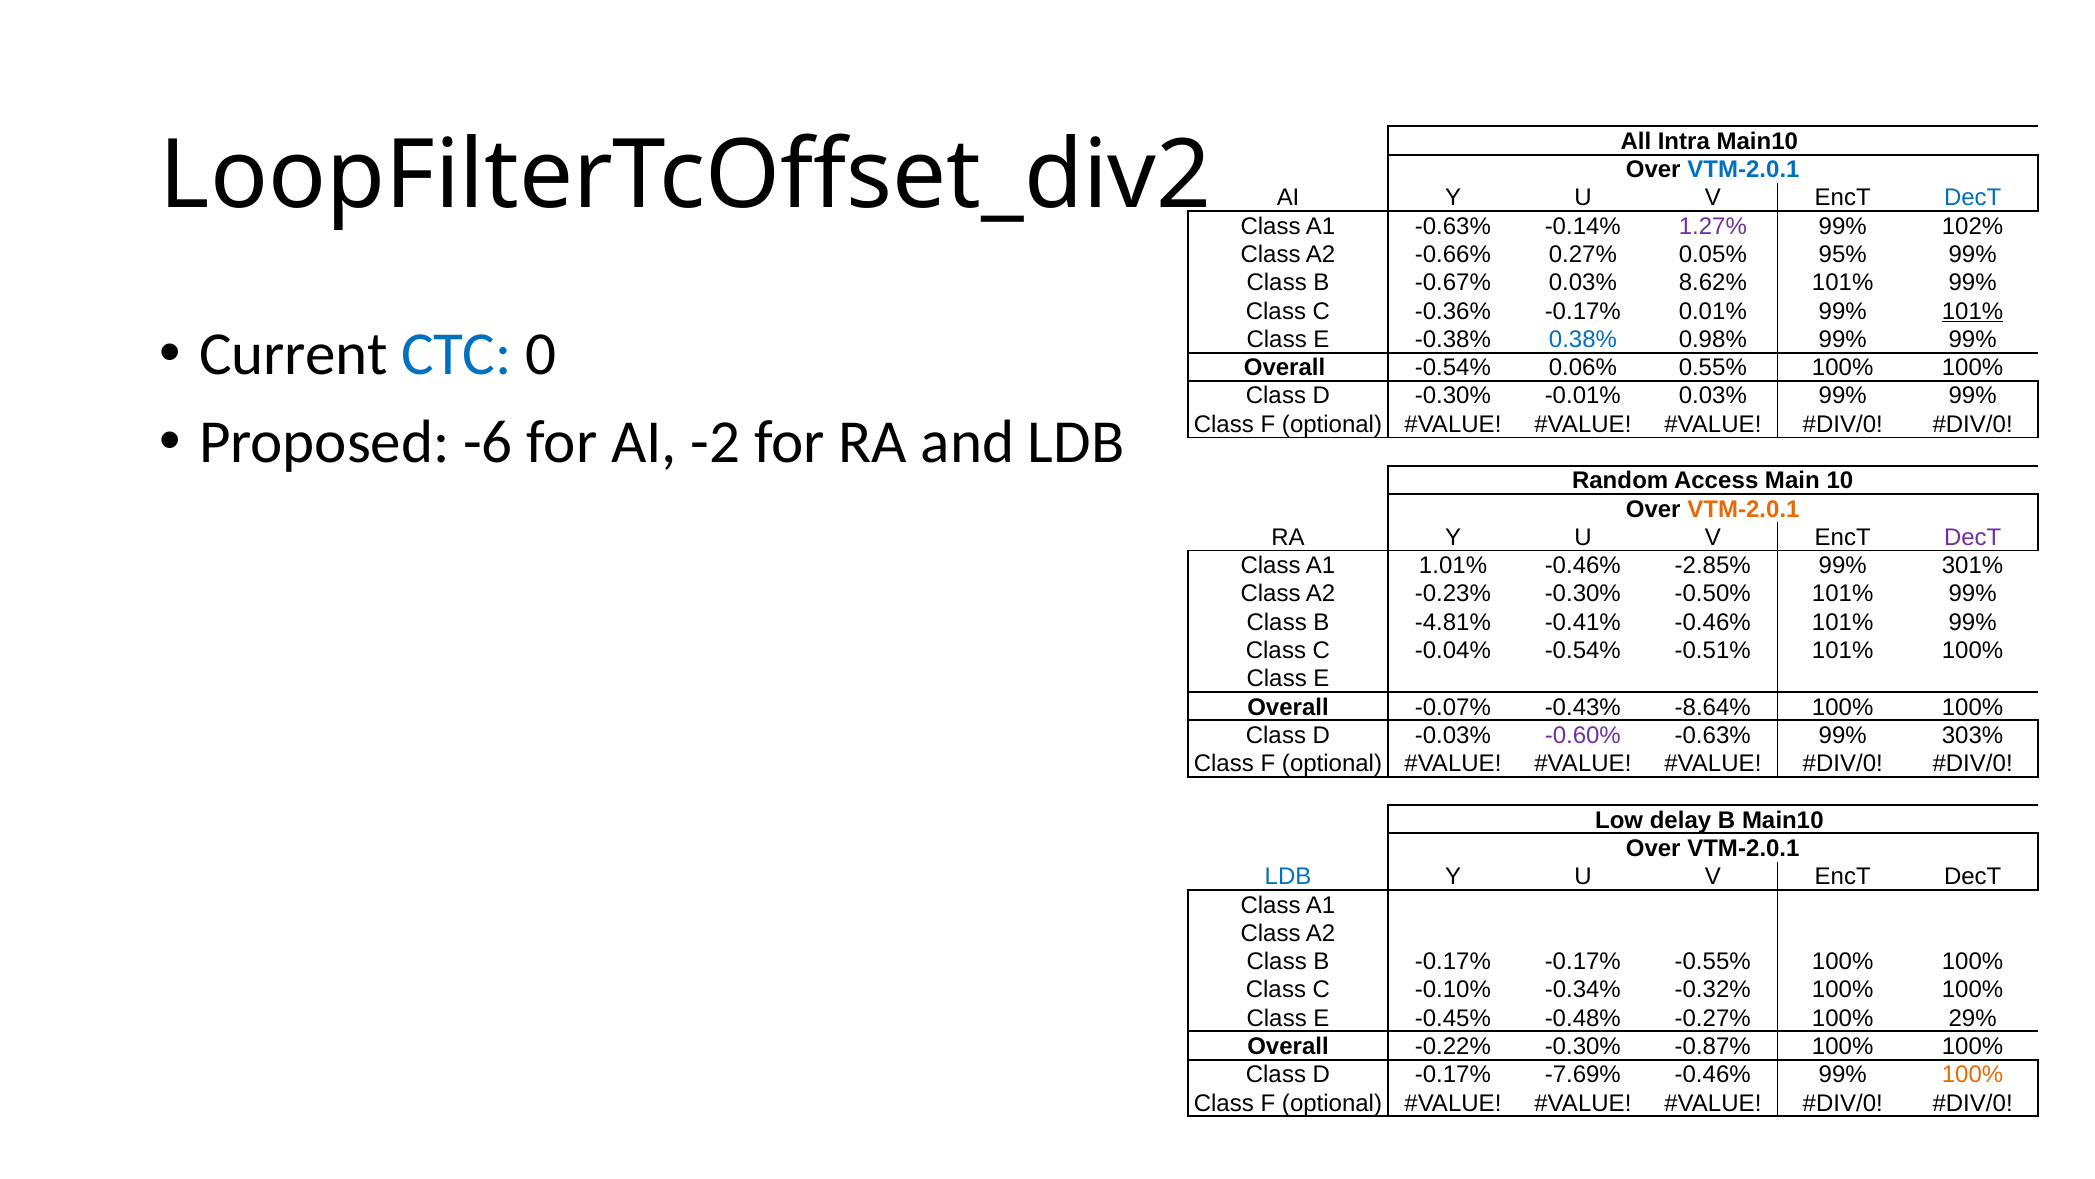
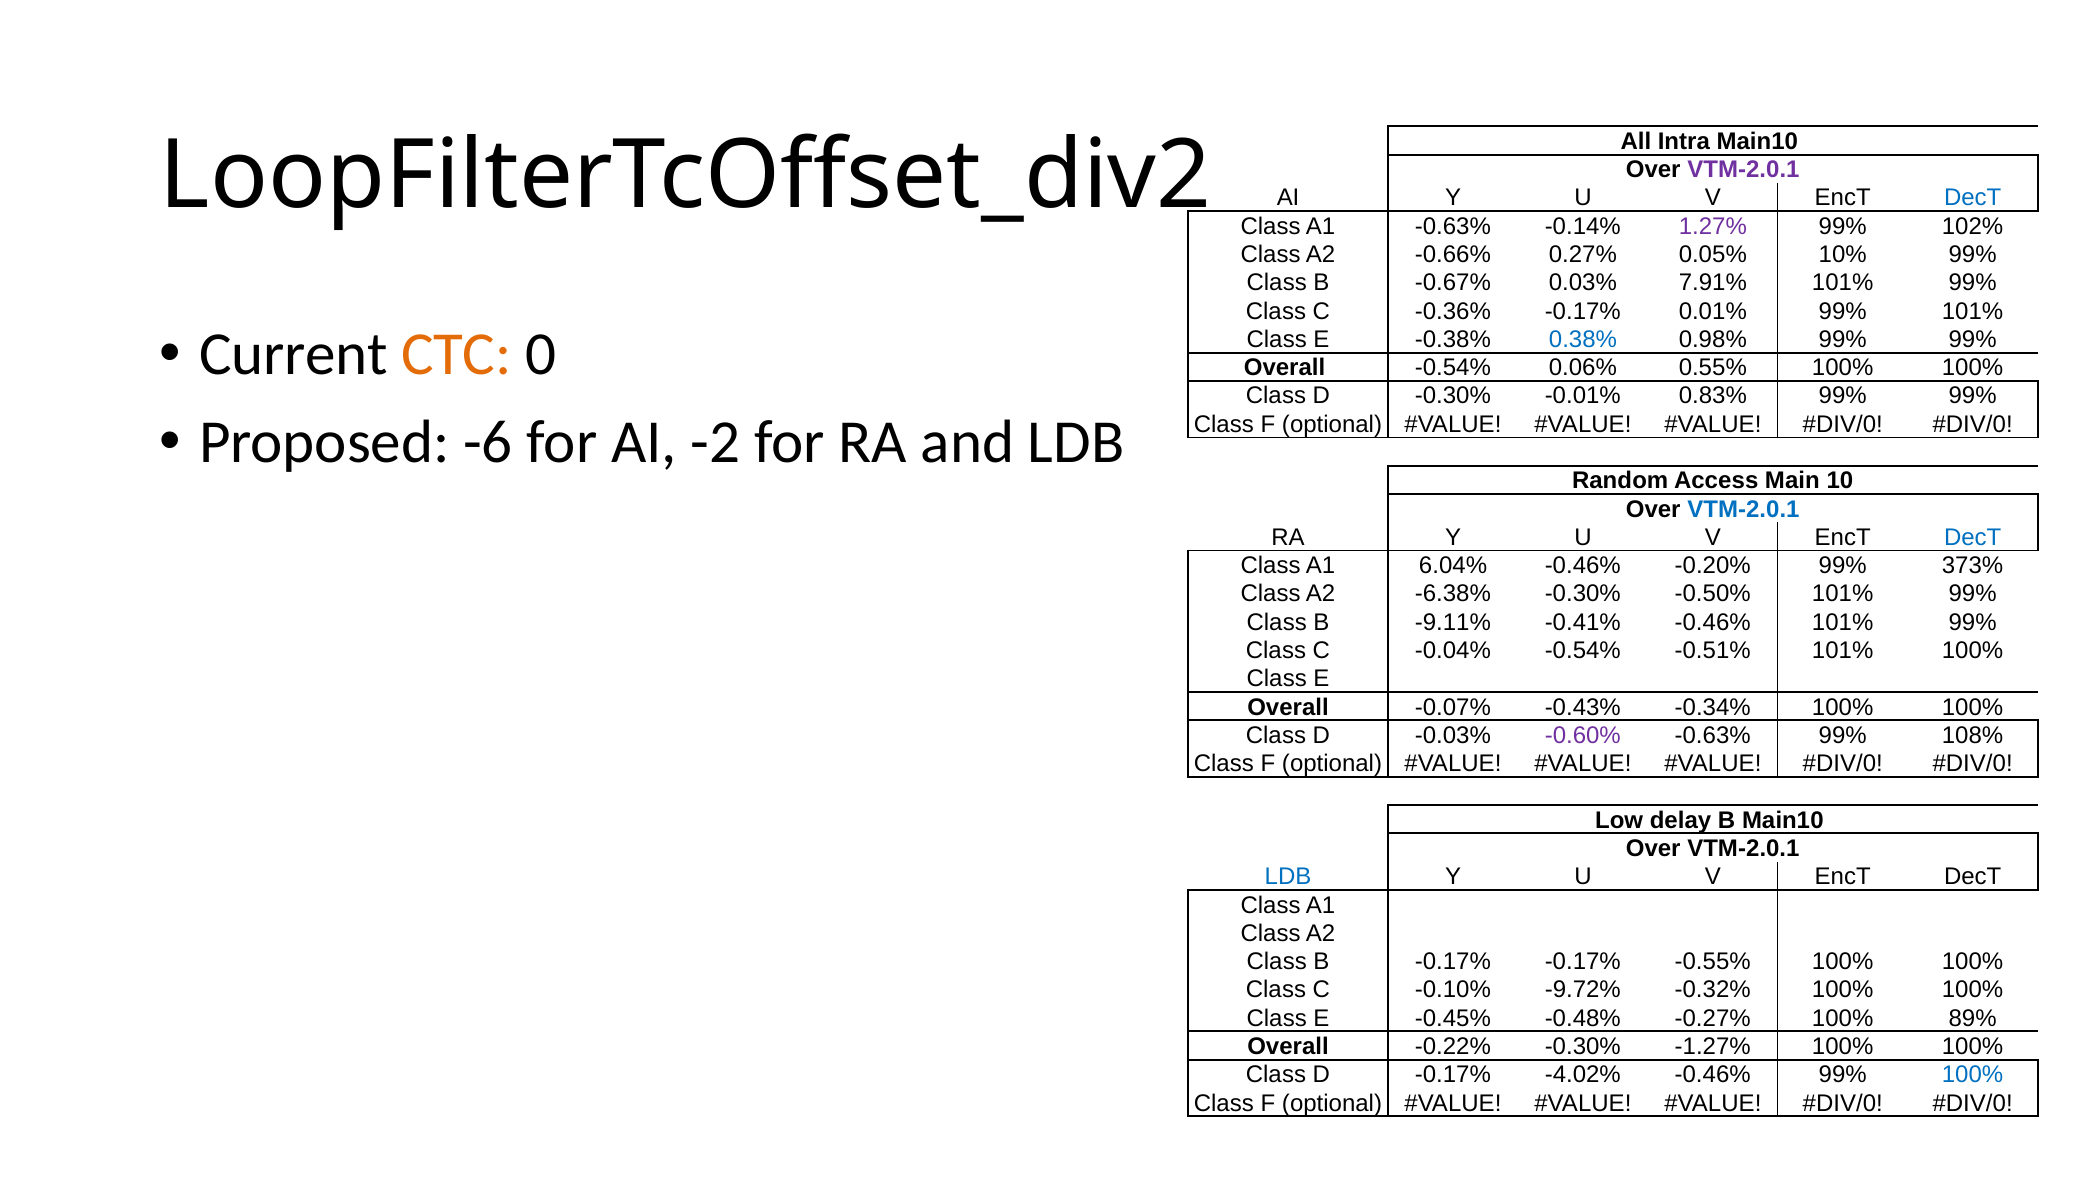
VTM-2.0.1 colour: blue -> purple (1743, 170)
95%: 95% -> 10% (1843, 254)
8.62%: 8.62% -> 7.91% (1713, 283)
101% underline: present -> none (1973, 311)
CTC colour: blue -> orange (456, 354)
-0.01% 0.03%: 0.03% -> 0.83% (1713, 396)
VTM-2.0.1 colour: orange -> blue (1743, 509)
DecT colour: purple -> blue (1973, 537)
1.01%: 1.01% -> 6.04% (1453, 565)
-2.85%: -2.85% -> -0.20% (1713, 565)
301%: 301% -> 373% (1973, 565)
-0.23%: -0.23% -> -6.38% (1453, 594)
-4.81%: -4.81% -> -9.11% (1453, 622)
-8.64%: -8.64% -> -0.34% (1713, 707)
303%: 303% -> 108% (1973, 735)
-0.34%: -0.34% -> -9.72% (1583, 990)
29%: 29% -> 89% (1973, 1018)
-0.87%: -0.87% -> -1.27% (1713, 1046)
-7.69%: -7.69% -> -4.02% (1583, 1074)
100% colour: orange -> blue (1973, 1074)
